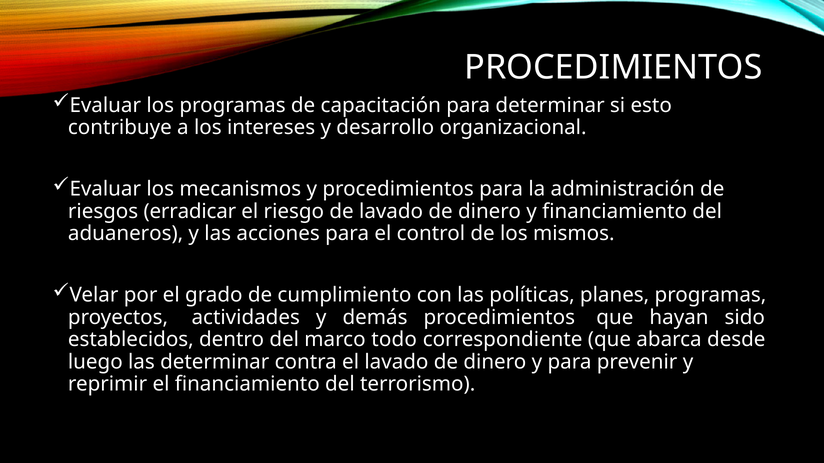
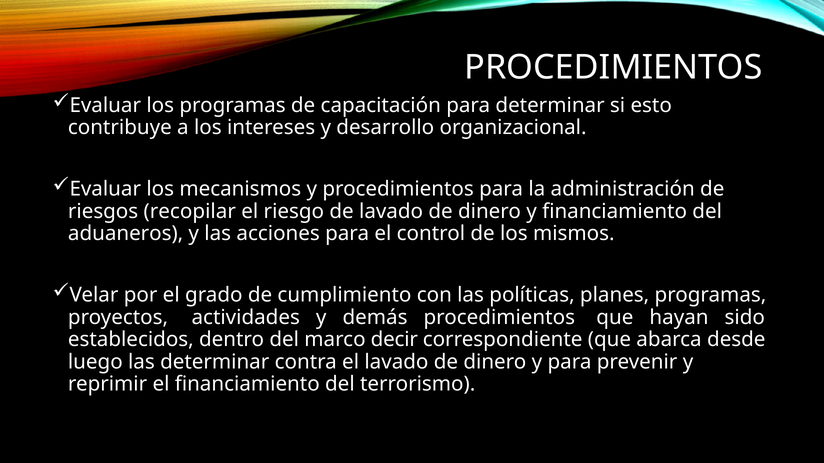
erradicar: erradicar -> recopilar (190, 212)
todo: todo -> decir (394, 340)
